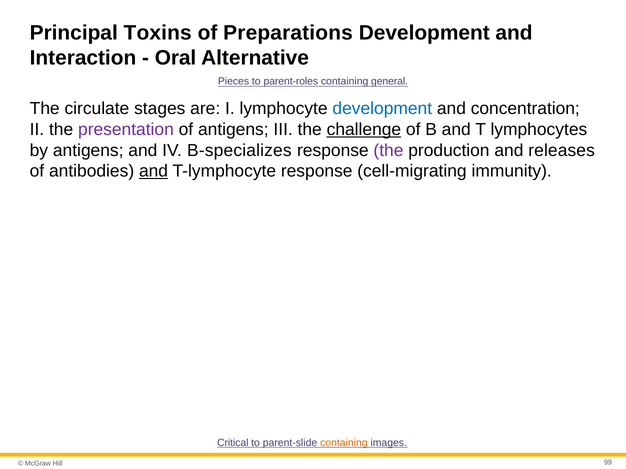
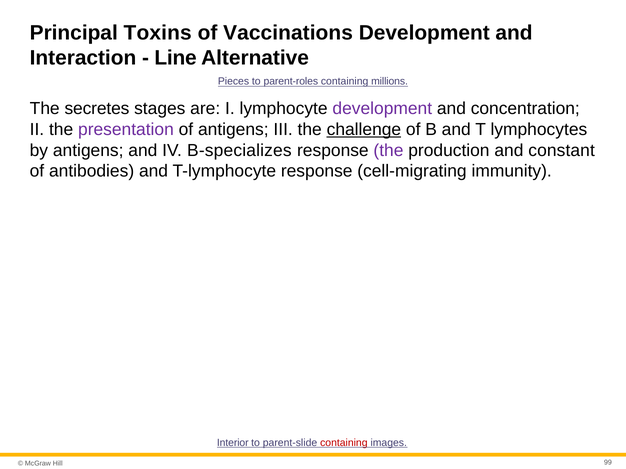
Preparations: Preparations -> Vaccinations (288, 33)
Oral: Oral -> Line (176, 58)
general: general -> millions (390, 82)
circulate: circulate -> secretes (97, 109)
development colour: blue -> purple (382, 109)
releases: releases -> constant (562, 150)
and underline: present -> none (154, 171)
Critical: Critical -> Interior (233, 443)
containing colour: orange -> red (344, 443)
